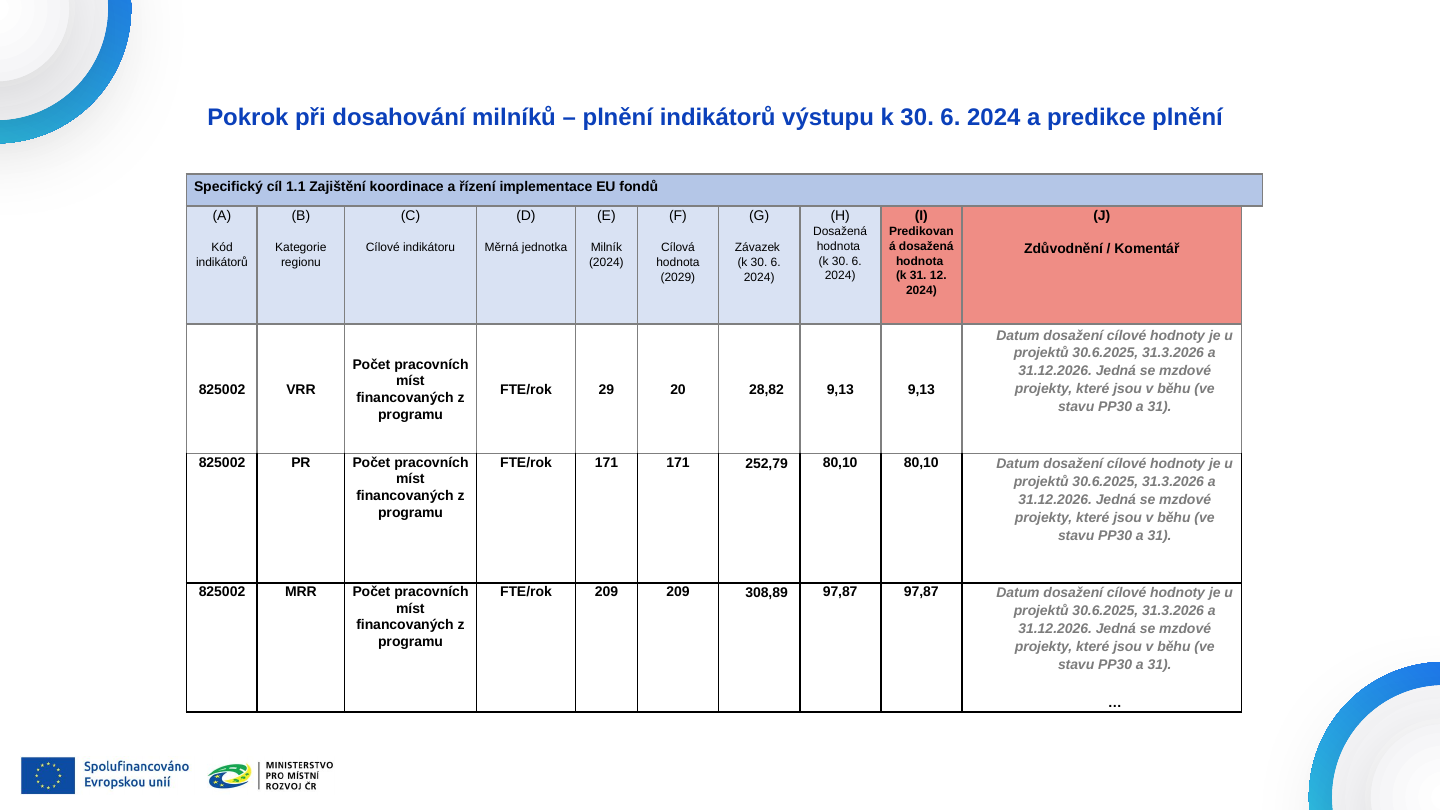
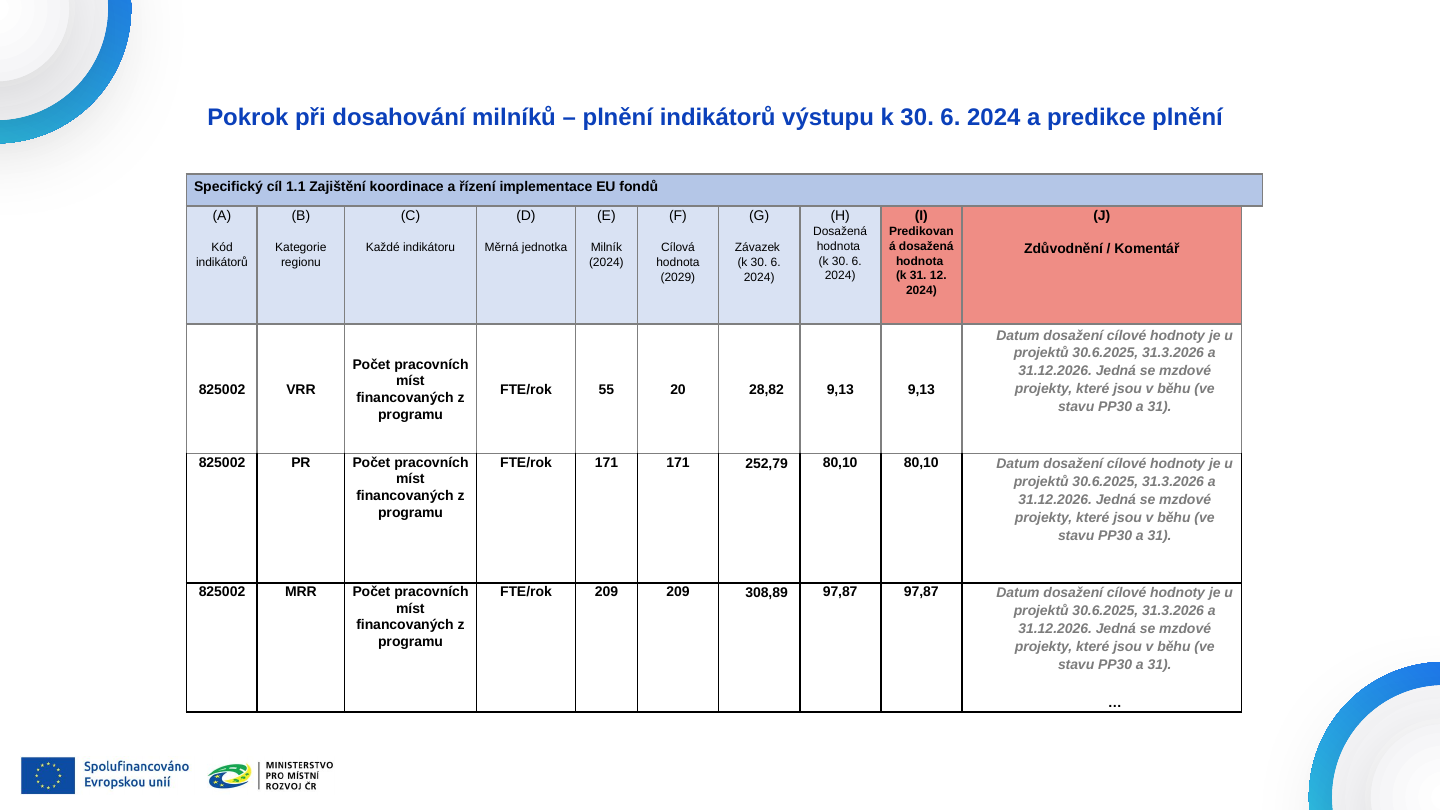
Cílové: Cílové -> Každé (383, 248)
29: 29 -> 55 (606, 390)
